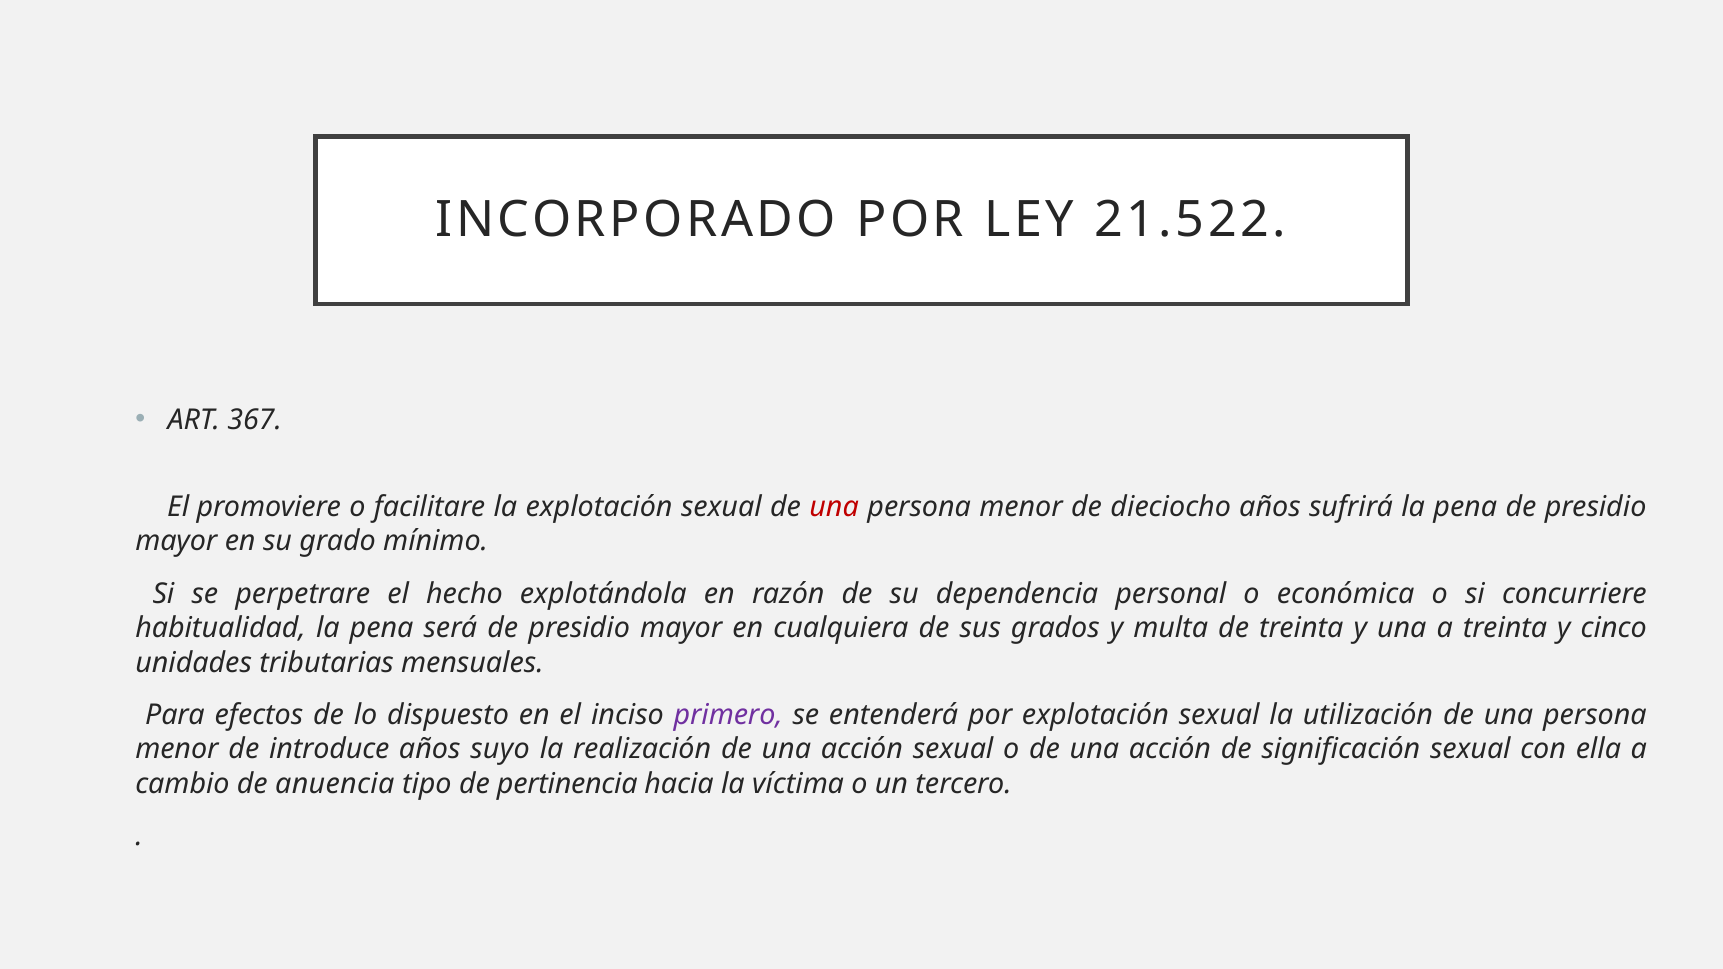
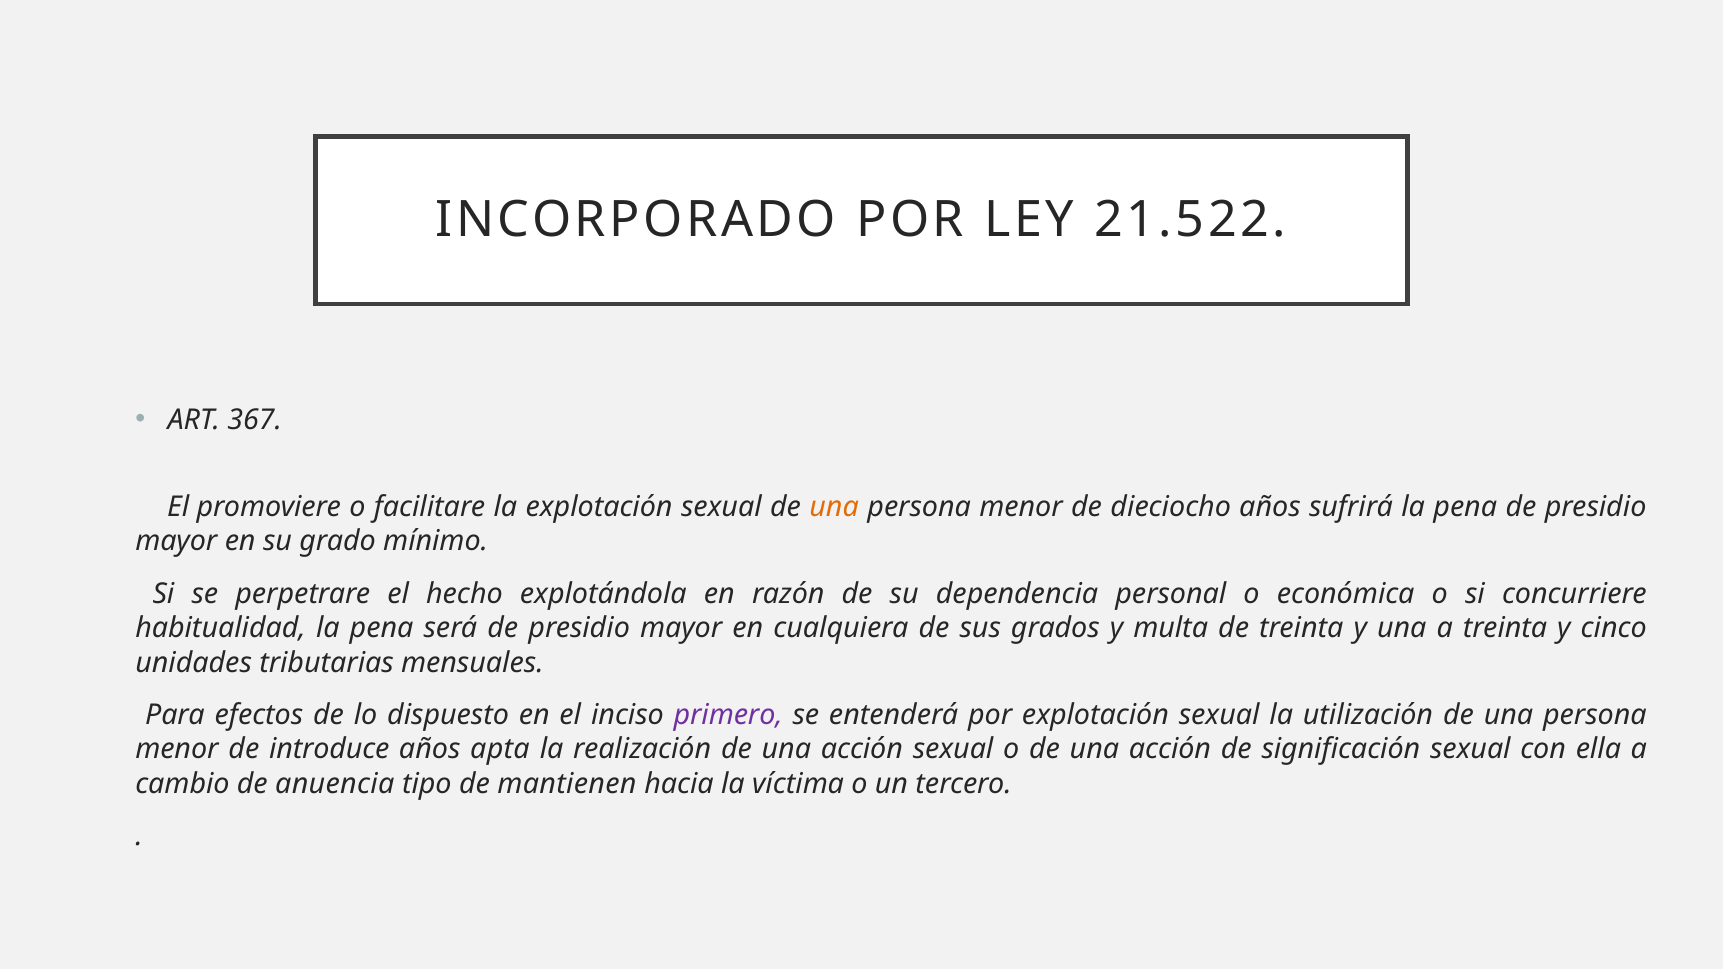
una colour: red -> orange (834, 507)
suyo: suyo -> apta (500, 750)
pertinencia: pertinencia -> mantienen (567, 784)
